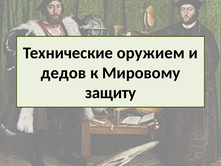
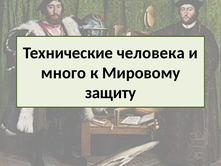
оружием: оружием -> человека (151, 53)
дедов: дедов -> много (63, 73)
